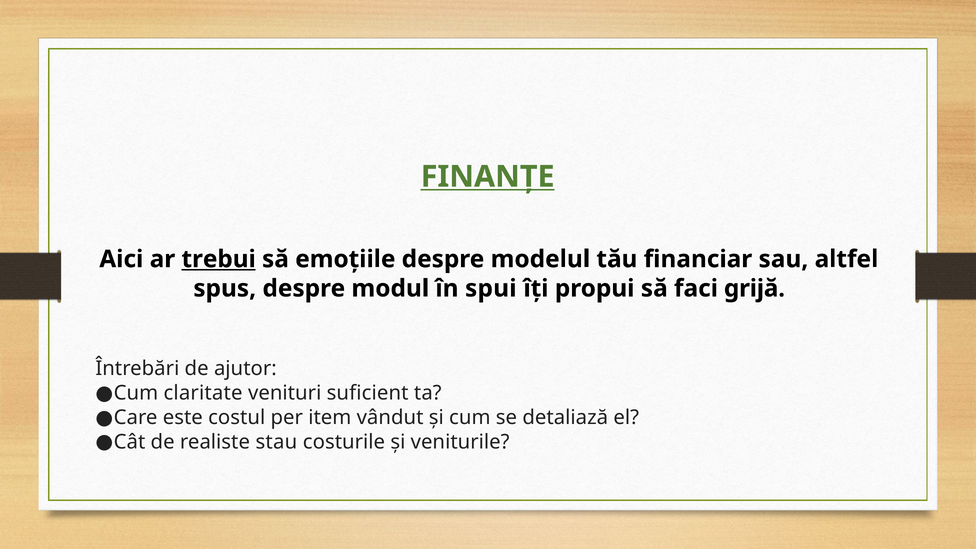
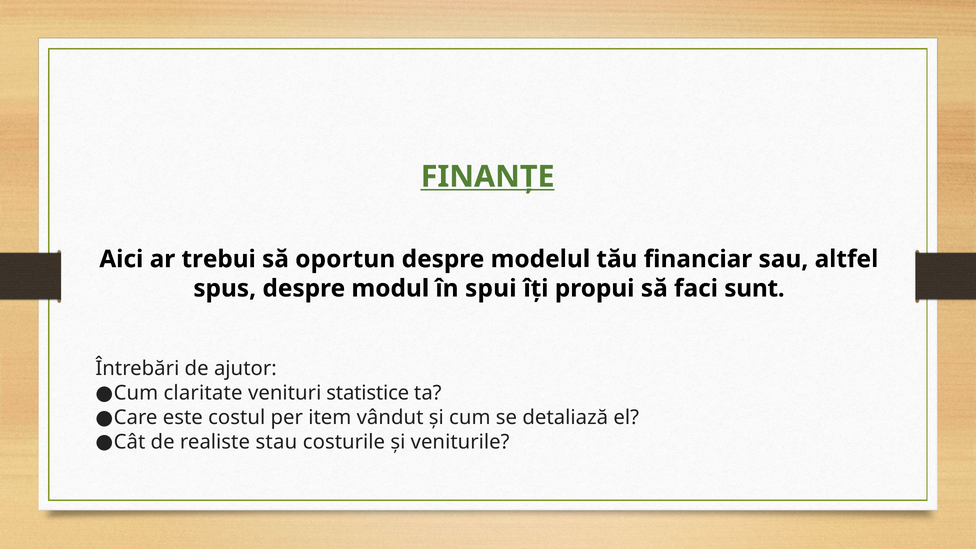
trebui underline: present -> none (219, 259)
emoțiile: emoțiile -> oportun (345, 259)
grijă: grijă -> sunt (754, 288)
suficient: suficient -> statistice (368, 393)
